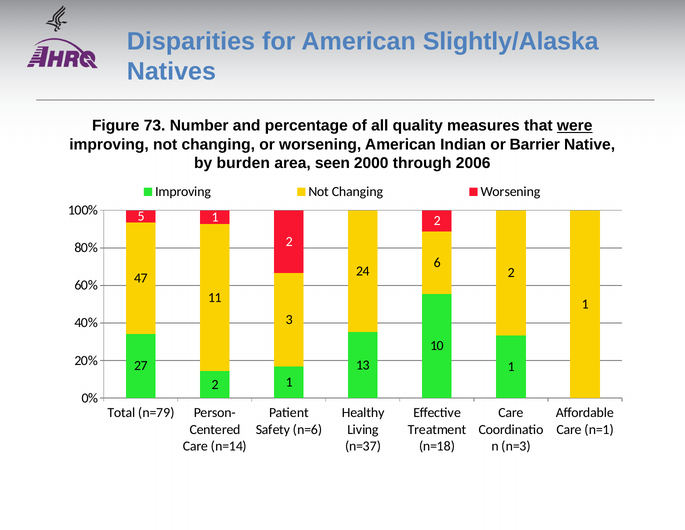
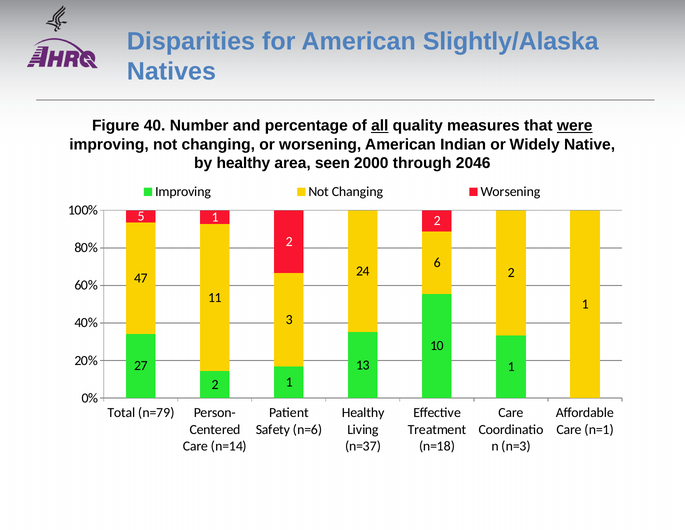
73: 73 -> 40 (155, 126)
all underline: none -> present (380, 126)
Barrier: Barrier -> Widely (535, 144)
by burden: burden -> healthy (243, 163)
2006: 2006 -> 2046 (473, 163)
